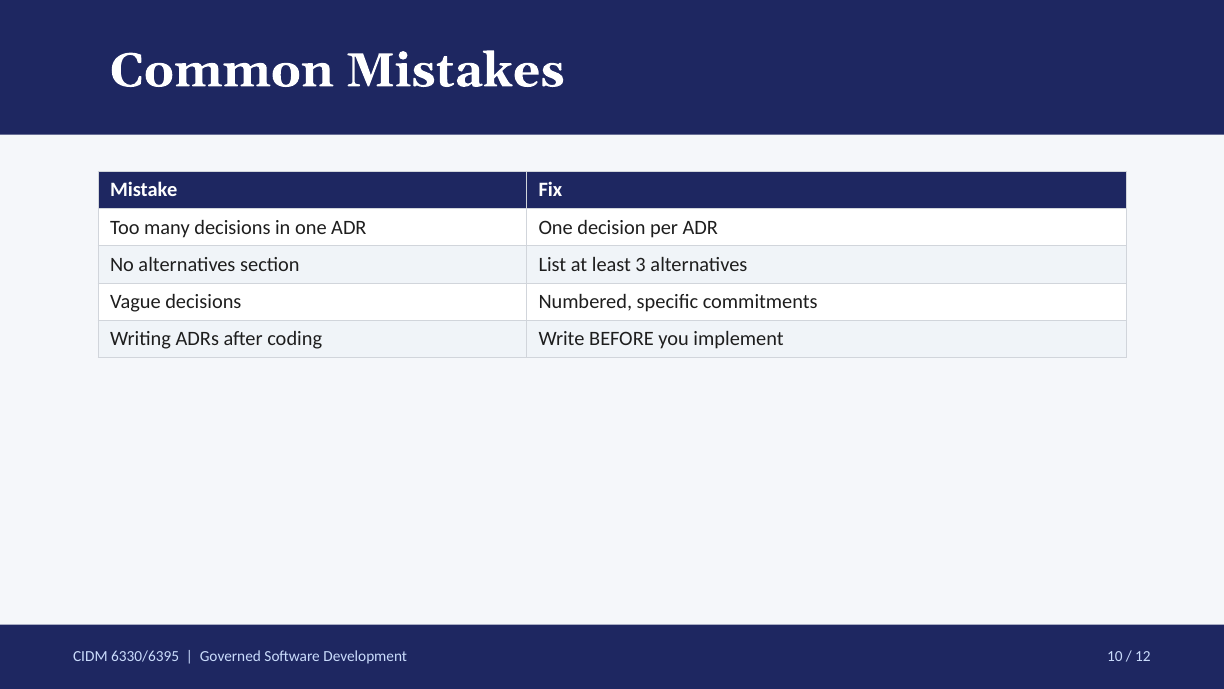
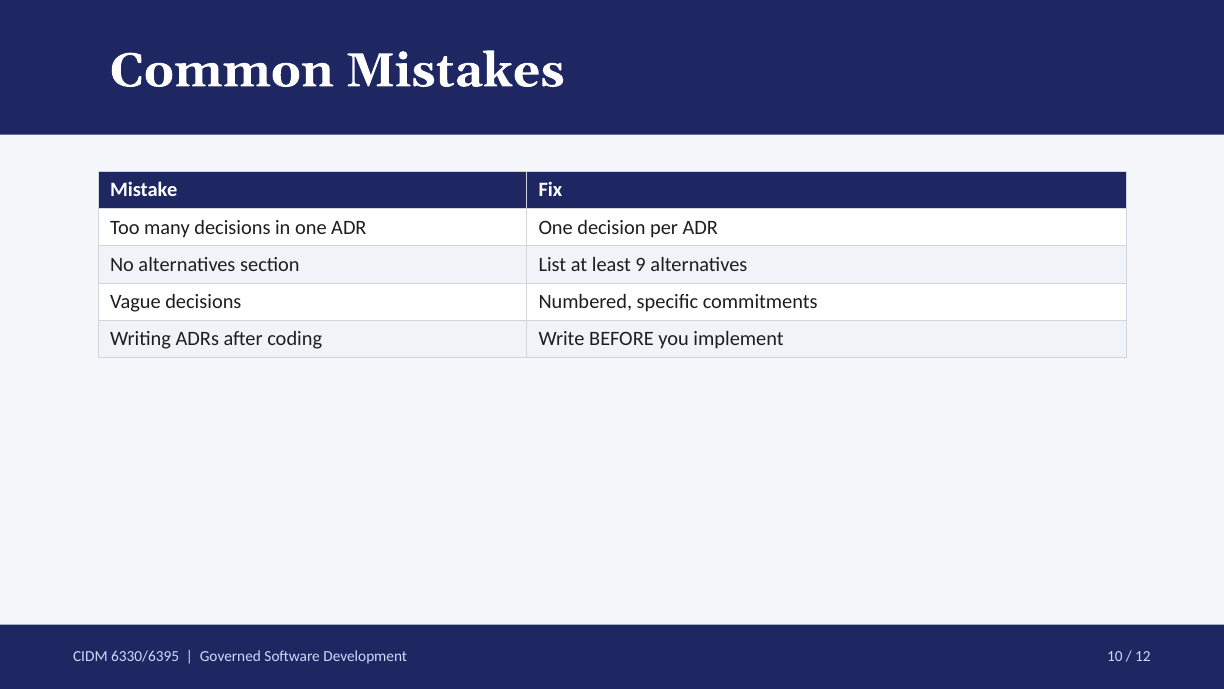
3: 3 -> 9 (641, 264)
